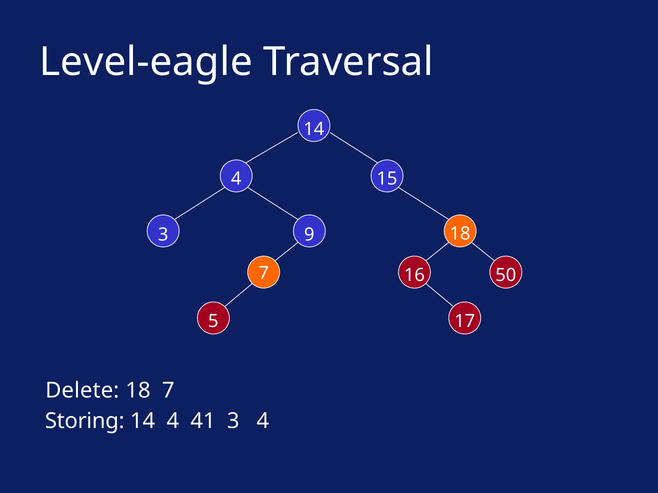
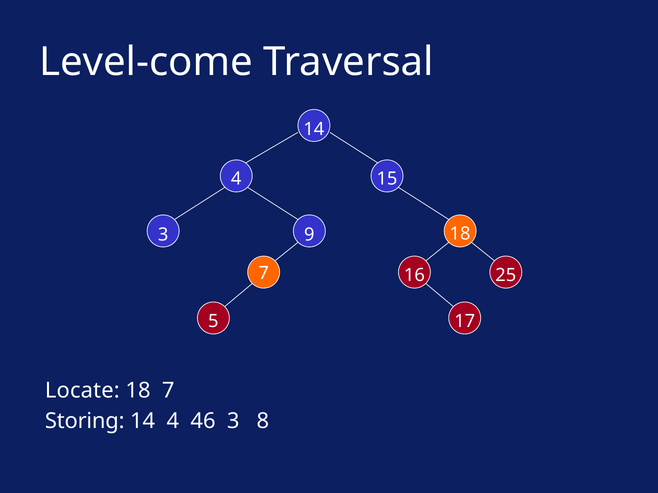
Level-eagle: Level-eagle -> Level-come (146, 62)
50: 50 -> 25 (506, 276)
Delete: Delete -> Locate (82, 391)
41: 41 -> 46 (203, 422)
3 4: 4 -> 8 (263, 422)
